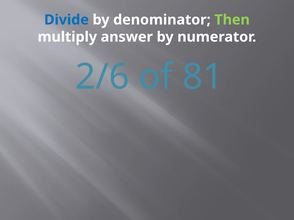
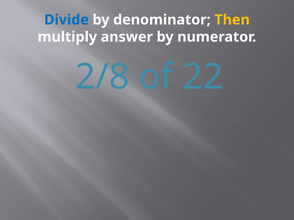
Then colour: light green -> yellow (232, 20)
2/6: 2/6 -> 2/8 (102, 77)
81: 81 -> 22 (203, 77)
